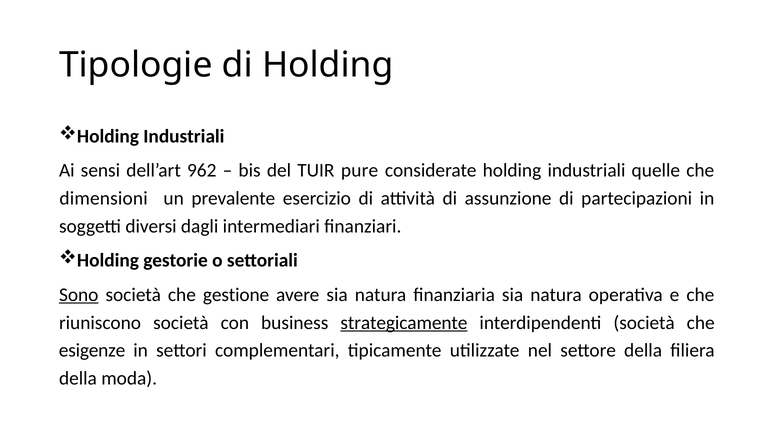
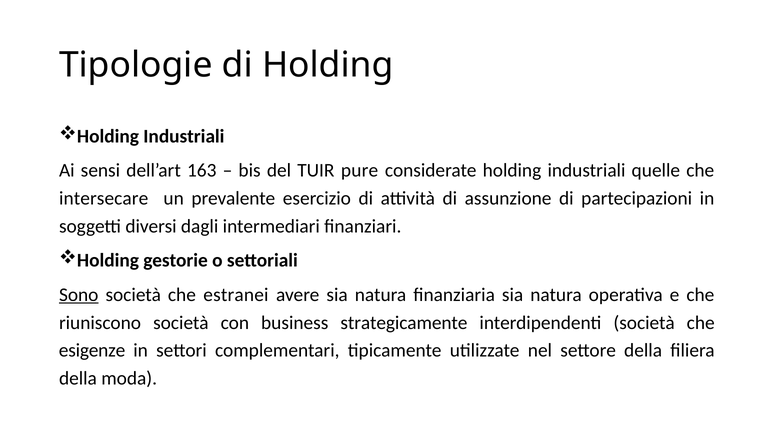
962: 962 -> 163 (202, 171)
dimensioni: dimensioni -> intersecare (104, 199)
gestione: gestione -> estranei (236, 295)
strategicamente underline: present -> none (404, 323)
